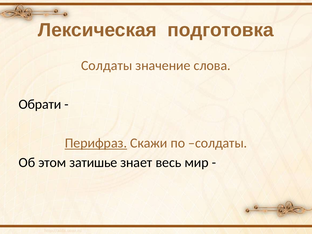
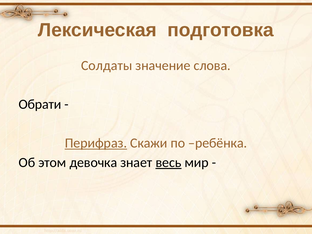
по солдаты: солдаты -> ребёнка (218, 143)
затишье: затишье -> девочка (93, 163)
весь underline: none -> present (168, 163)
